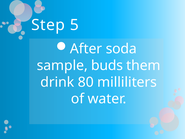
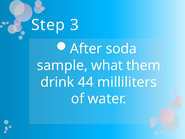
5: 5 -> 3 (74, 25)
buds: buds -> what (107, 65)
80: 80 -> 44 (86, 82)
